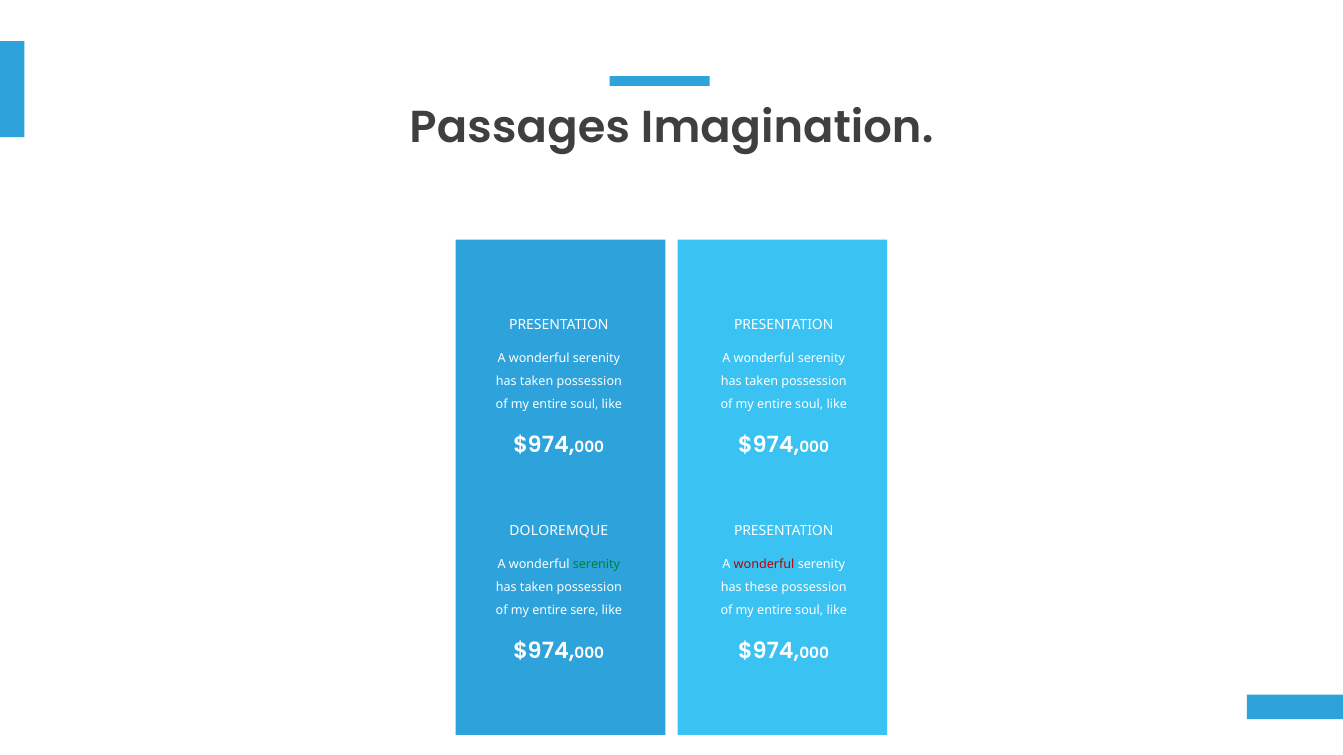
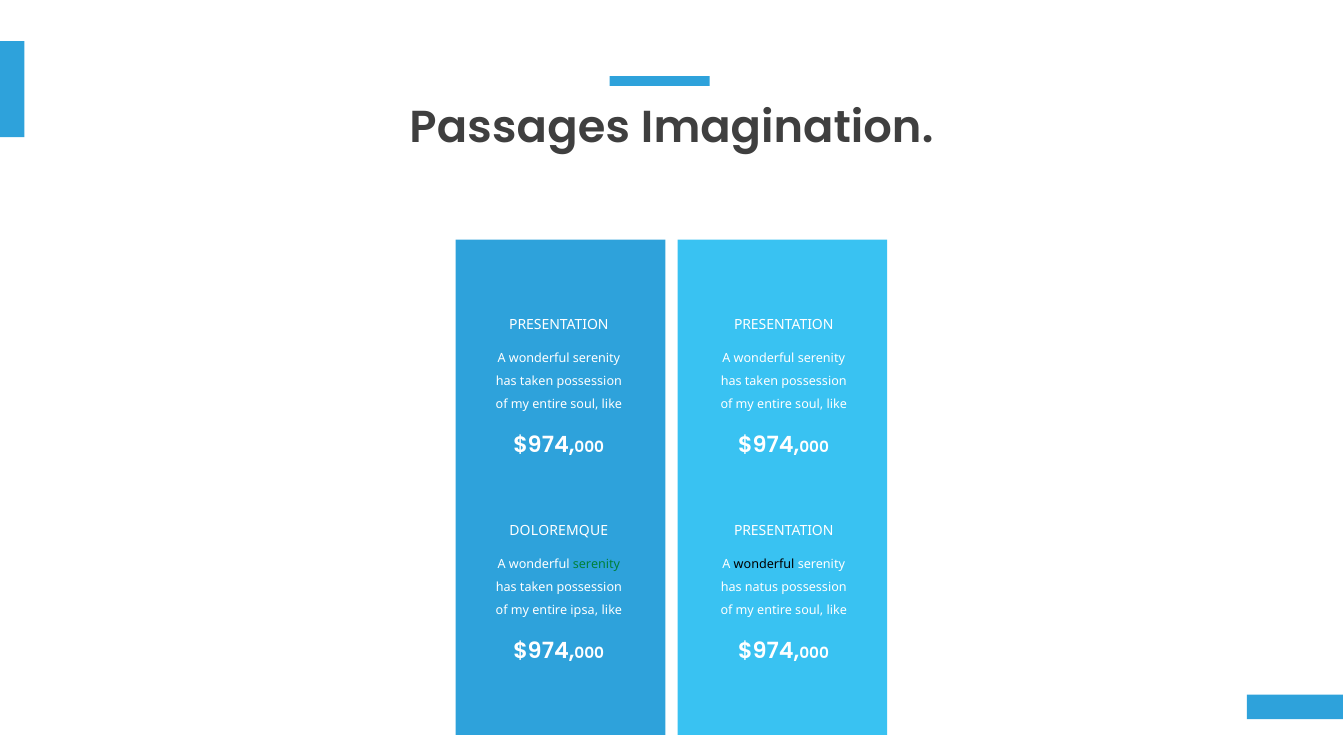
wonderful colour: red -> black (764, 565)
these: these -> natus (762, 587)
sere: sere -> ipsa (584, 610)
